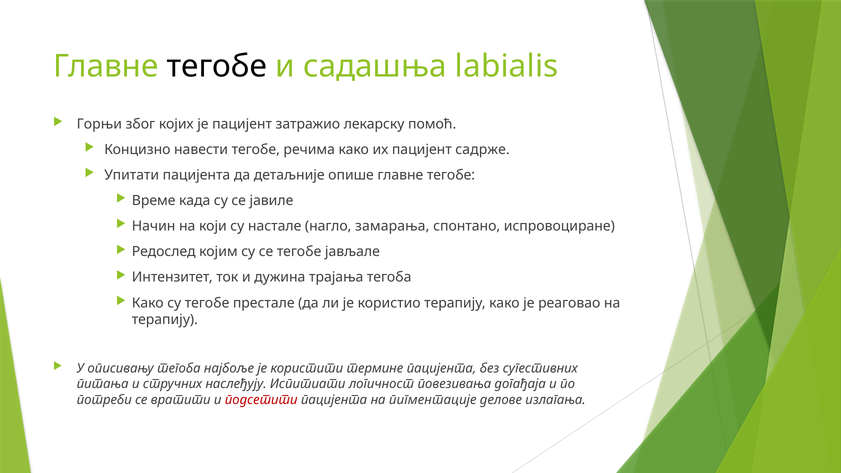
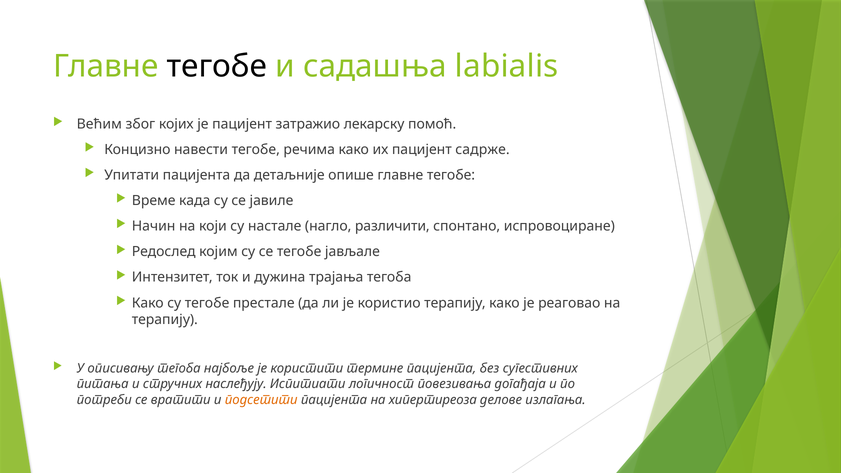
Горњи: Горњи -> Већим (99, 124)
замарања: замарања -> различити (392, 226)
подсетити colour: red -> orange (261, 400)
пигментације: пигментације -> хипертиреоза (433, 400)
